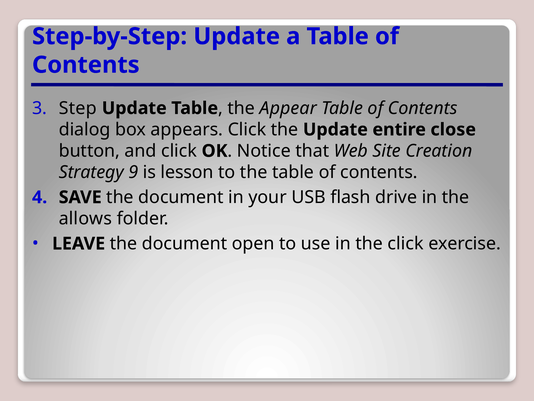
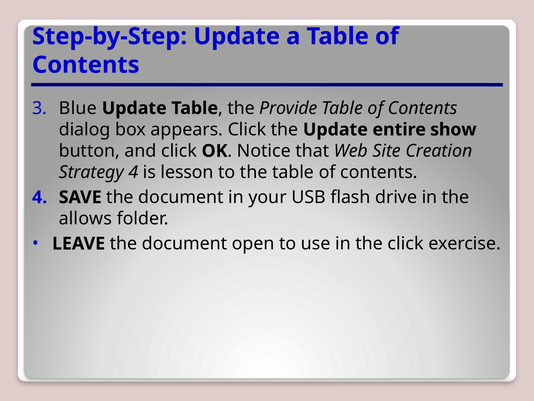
Step: Step -> Blue (78, 108)
Appear: Appear -> Provide (288, 108)
close: close -> show (453, 129)
Strategy 9: 9 -> 4 (133, 172)
